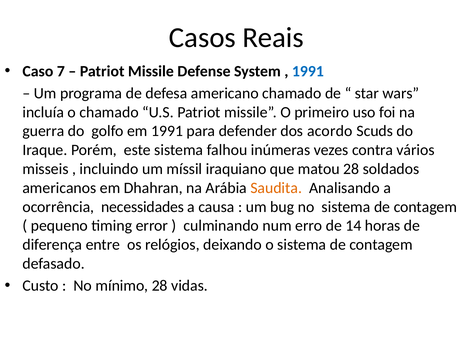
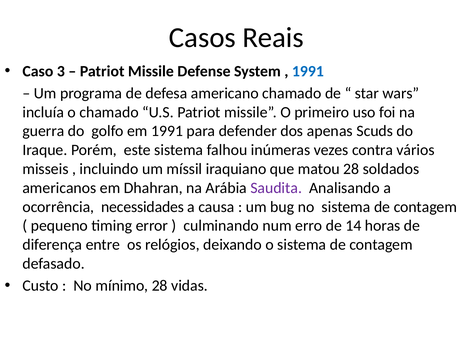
7: 7 -> 3 (61, 71)
acordo: acordo -> apenas (330, 131)
Saudita colour: orange -> purple (276, 188)
